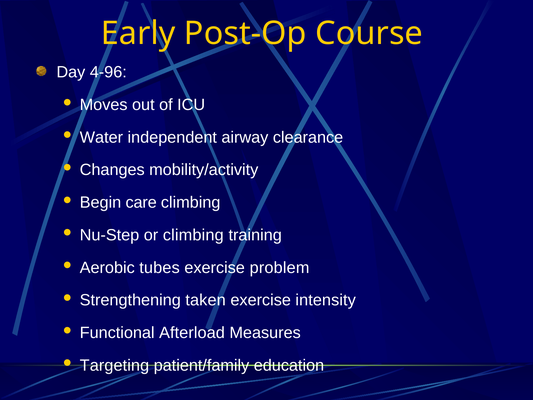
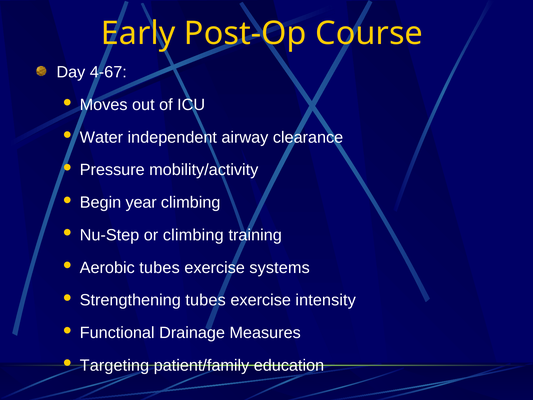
4-96: 4-96 -> 4-67 (108, 72)
Changes: Changes -> Pressure (112, 170)
care: care -> year (141, 202)
problem: problem -> systems (280, 267)
Strengthening taken: taken -> tubes (206, 300)
Afterload: Afterload -> Drainage (192, 333)
